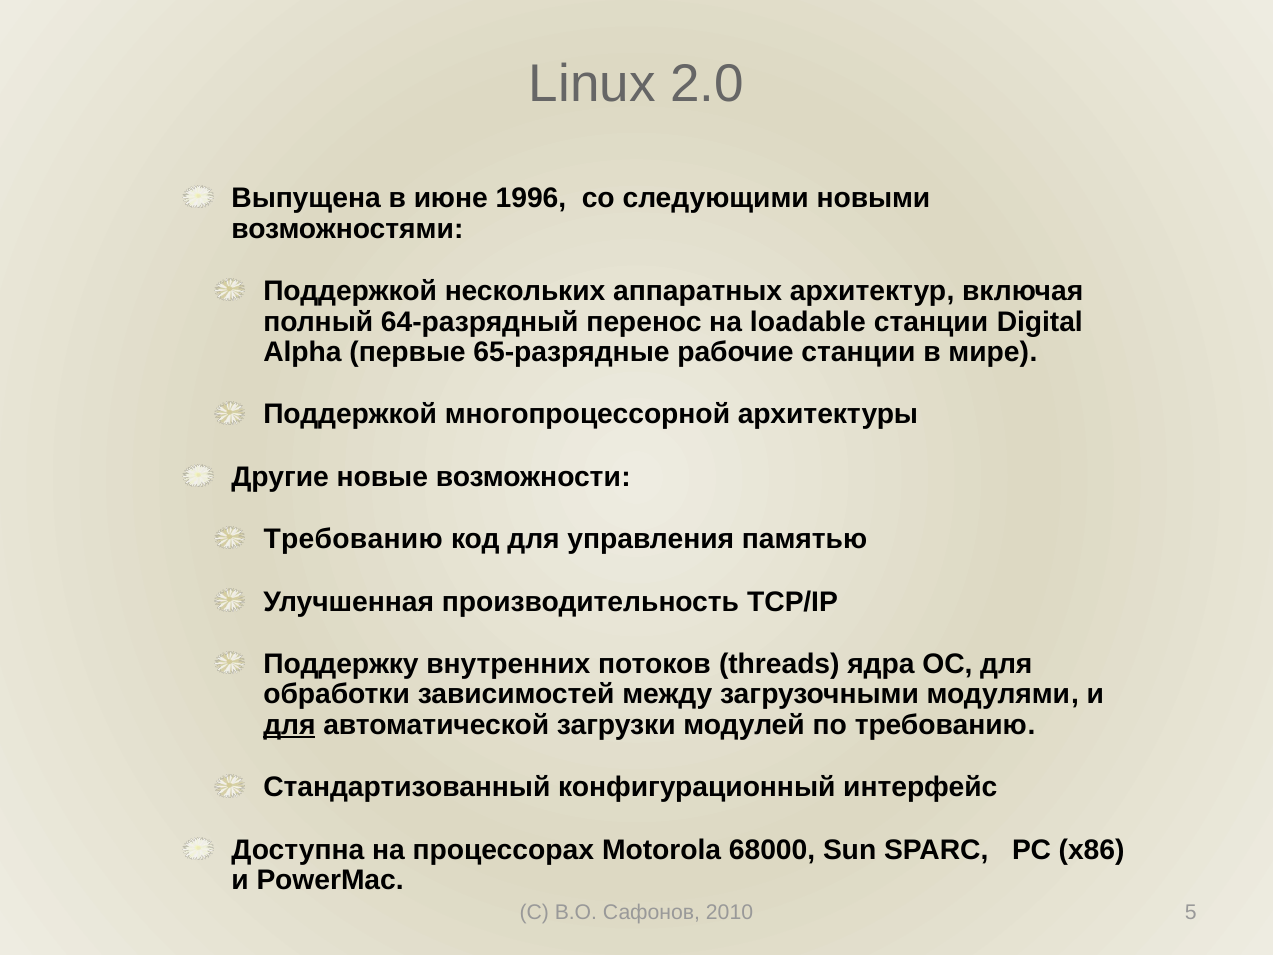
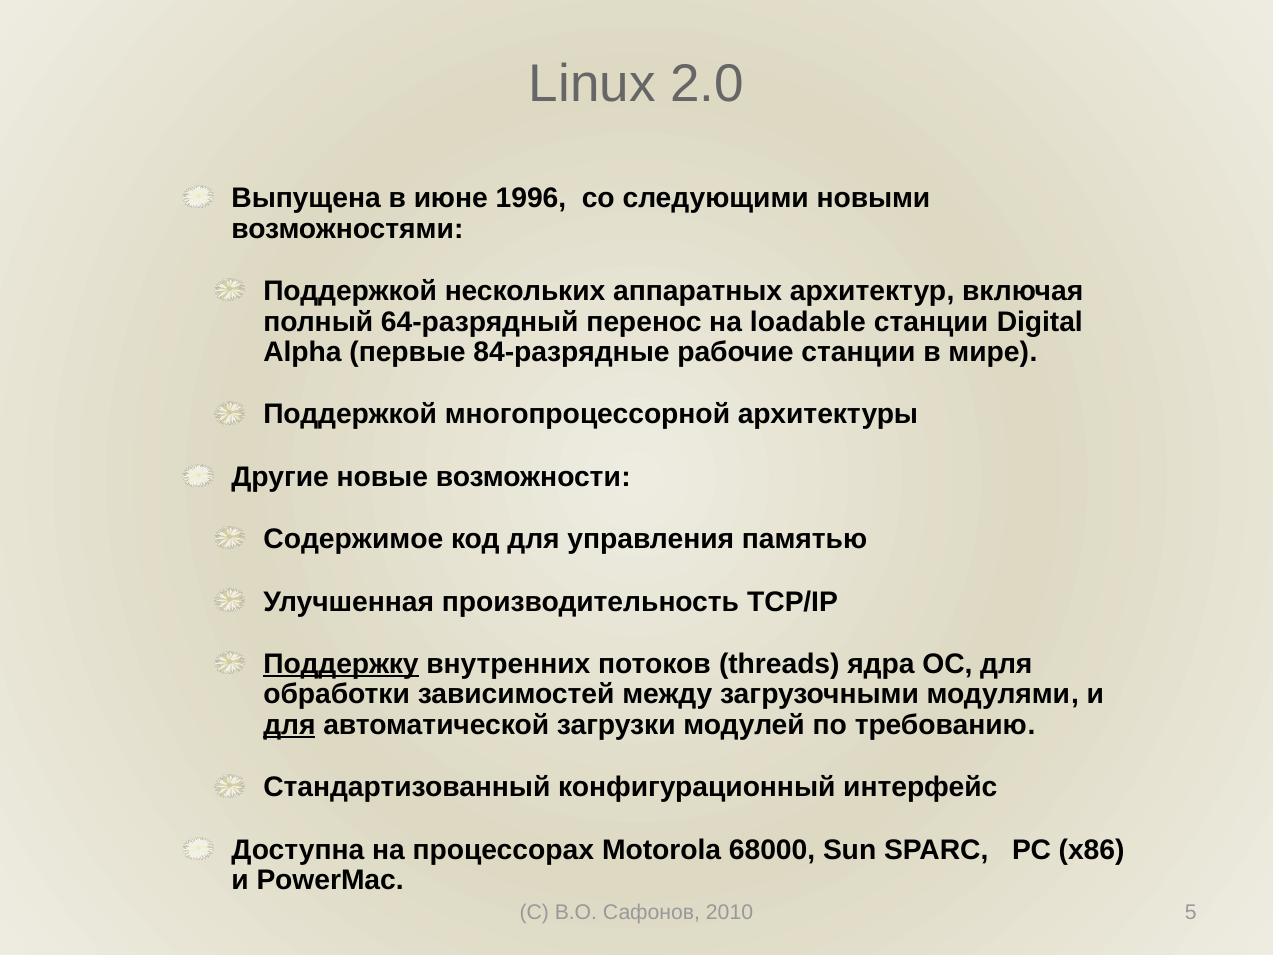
65-разрядные: 65-разрядные -> 84-разрядные (572, 352)
Требованию: Требованию -> Содержимое (353, 539)
Поддержку underline: none -> present (341, 664)
